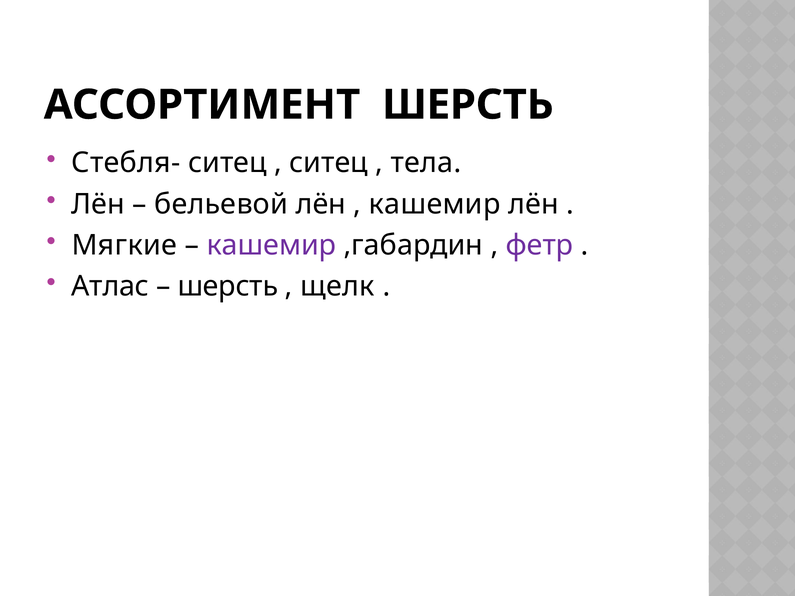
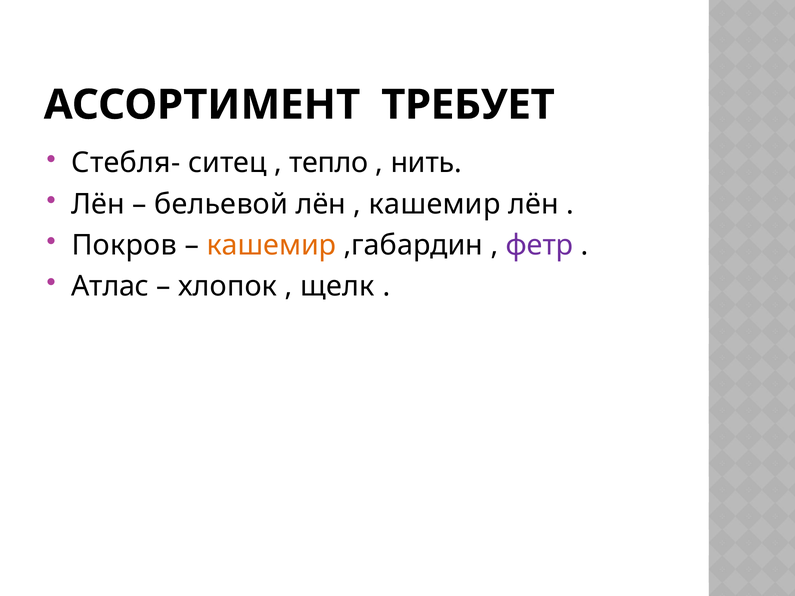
АССОРТИМЕНТ ШЕРСТЬ: ШЕРСТЬ -> ТРЕБУЕТ (468, 105)
ситец: ситец -> тепло (329, 163)
тела: тела -> нить (426, 163)
Мягкие: Мягкие -> Покров (124, 245)
кашемир colour: purple -> orange (272, 245)
шерсть: шерсть -> хлопок (228, 286)
